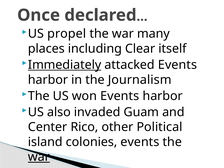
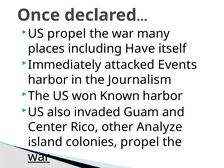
Clear: Clear -> Have (140, 49)
Immediately underline: present -> none (65, 65)
won Events: Events -> Known (120, 96)
Political: Political -> Analyze (159, 127)
colonies events: events -> propel (140, 142)
